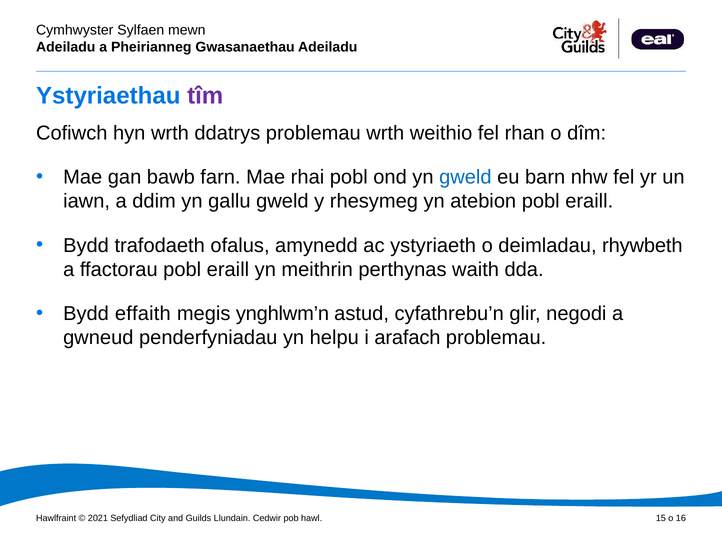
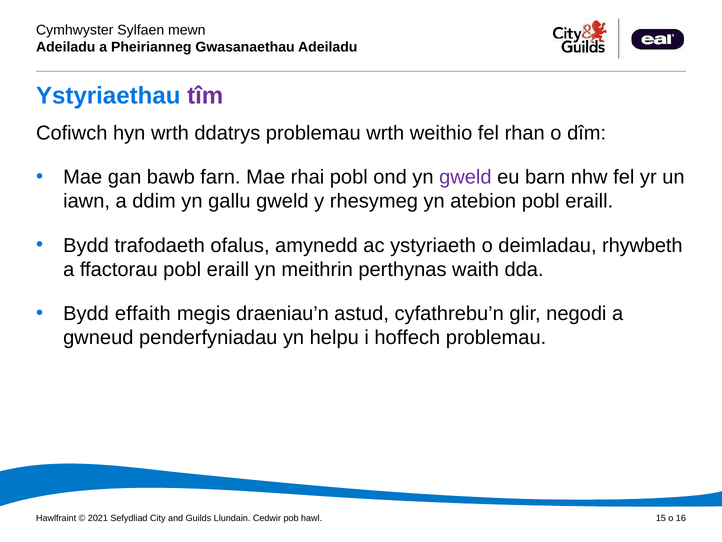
gweld colour: blue -> purple (465, 177)
ynghlwm’n: ynghlwm’n -> draeniau’n (282, 313)
arafach: arafach -> hoffech (407, 337)
